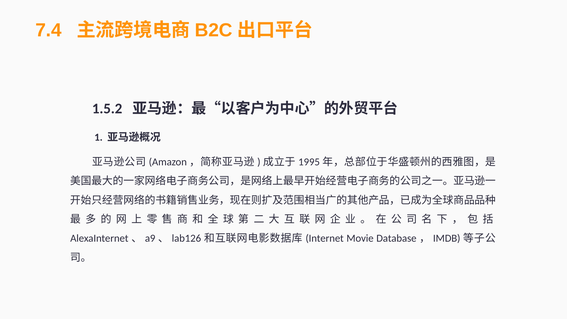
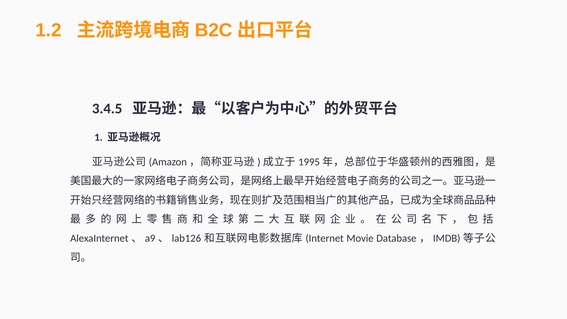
7.4: 7.4 -> 1.2 (49, 30)
1.5.2: 1.5.2 -> 3.4.5 (107, 109)
